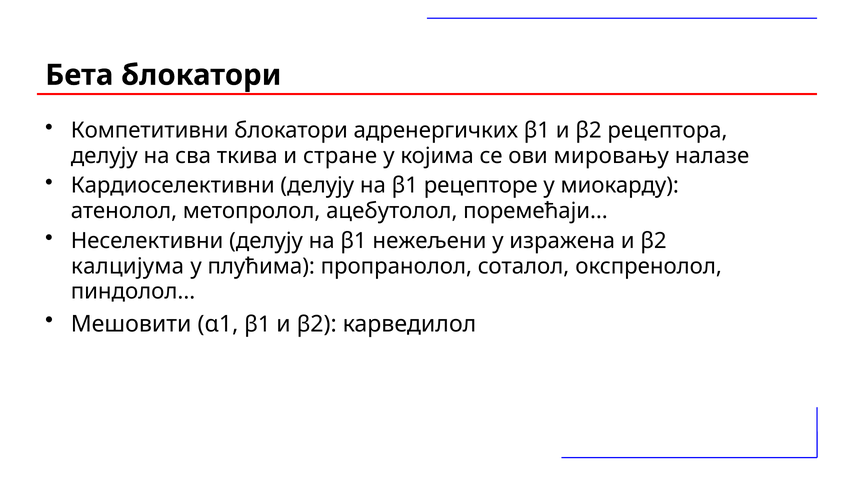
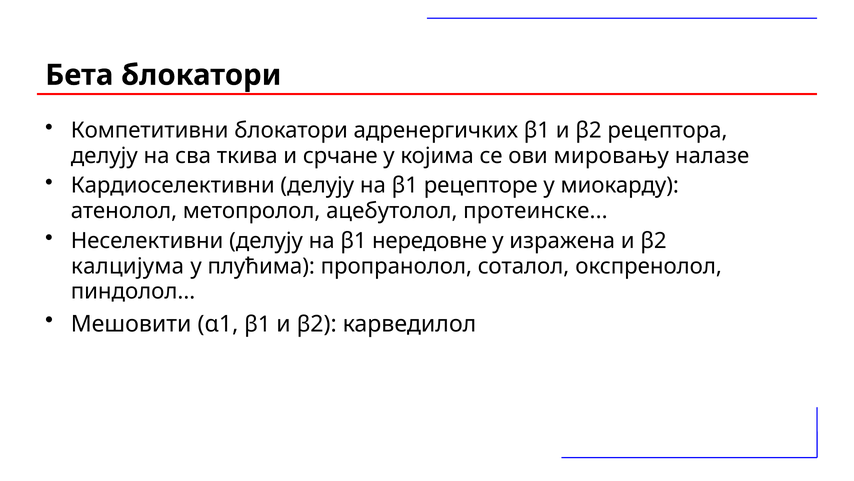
стране: стране -> срчане (340, 156)
поремећаји: поремећаји -> протеинске (535, 211)
нежељени: нежељени -> нередовне (430, 240)
